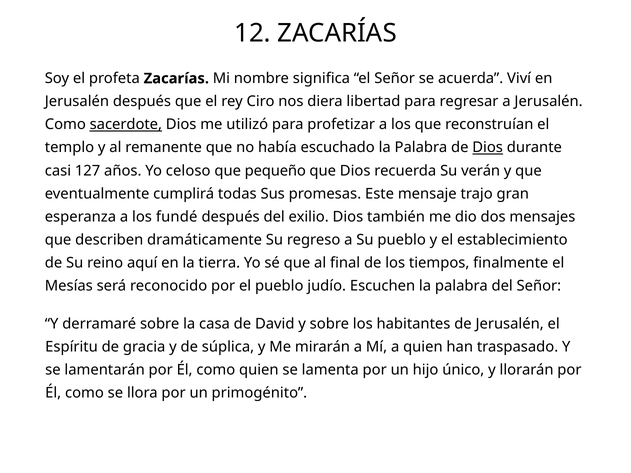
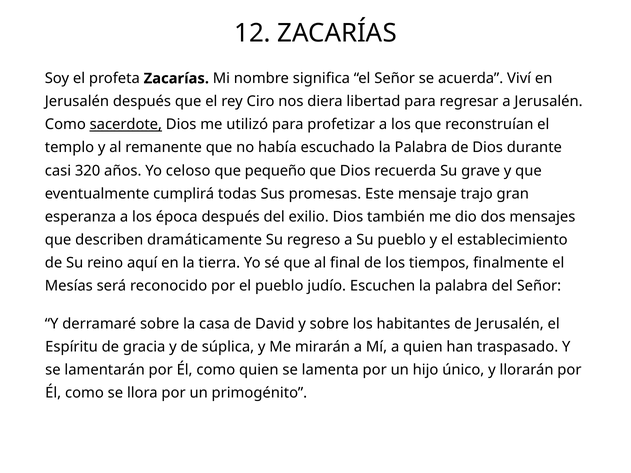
Dios underline: present -> none (488, 148)
127: 127 -> 320 (88, 171)
verán: verán -> grave (481, 171)
fundé: fundé -> época (177, 217)
